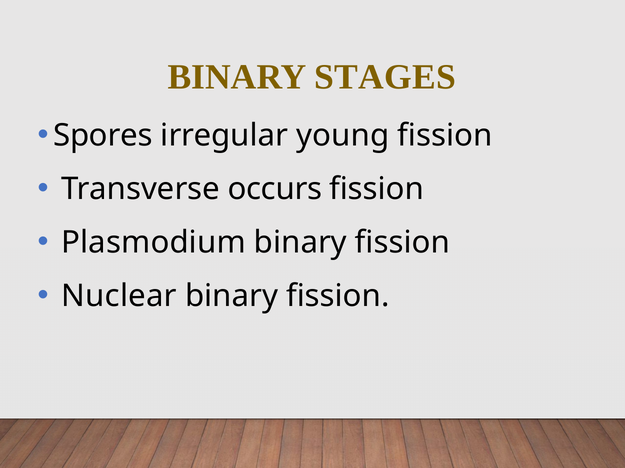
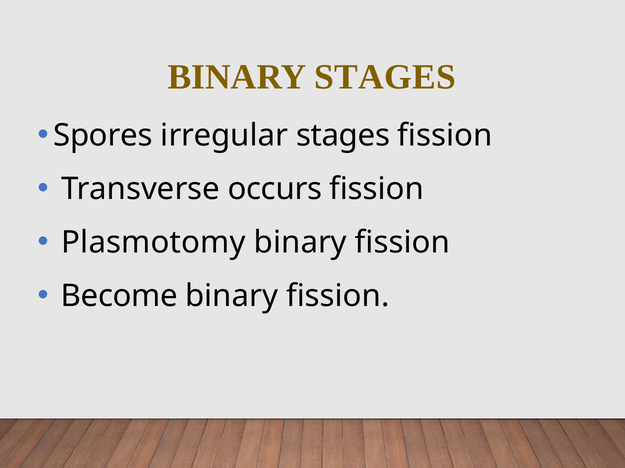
irregular young: young -> stages (343, 136)
Plasmodium: Plasmodium -> Plasmotomy (153, 243)
Nuclear: Nuclear -> Become (119, 297)
